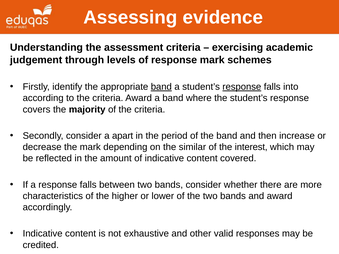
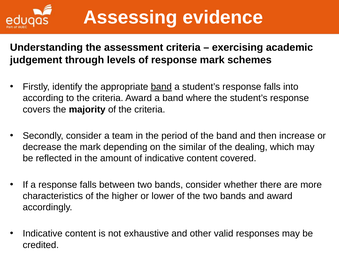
response underline: present -> none (242, 87)
apart: apart -> team (123, 136)
interest: interest -> dealing (251, 147)
